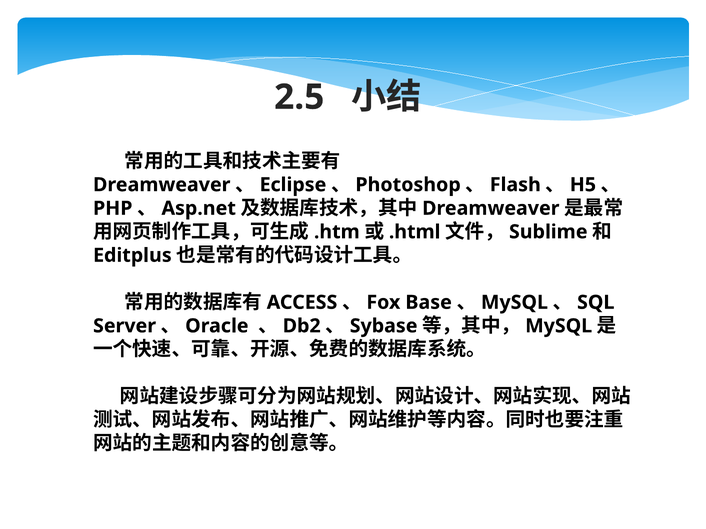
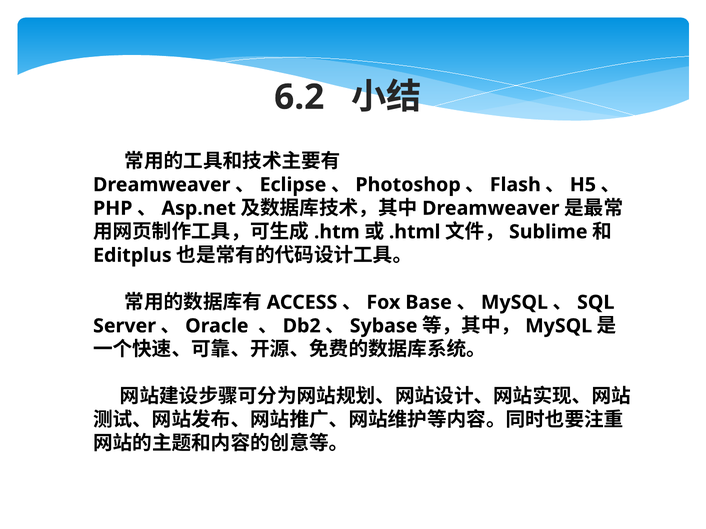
2.5: 2.5 -> 6.2 (299, 97)
